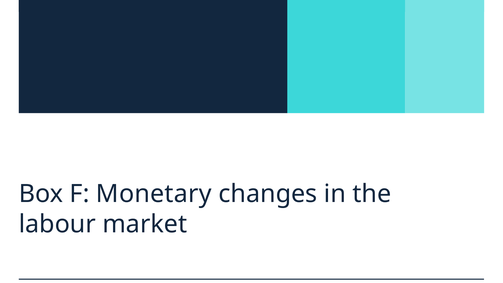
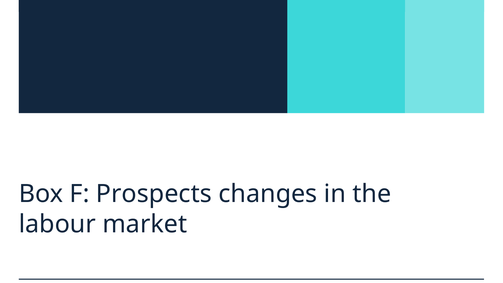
Monetary: Monetary -> Prospects (154, 194)
